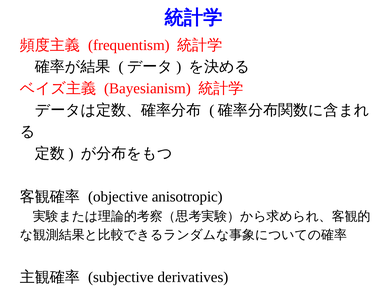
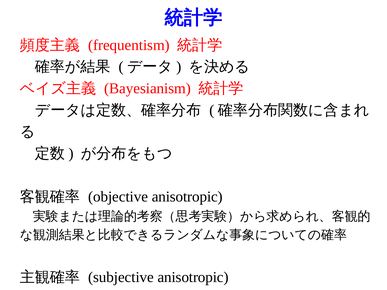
subjective derivatives: derivatives -> anisotropic (193, 277)
